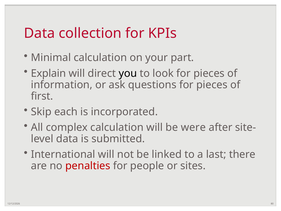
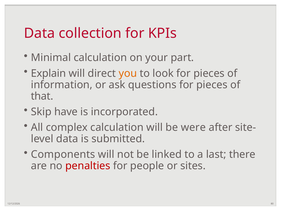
you colour: black -> orange (128, 73)
first: first -> that (42, 96)
each: each -> have (66, 112)
International: International -> Components (63, 154)
